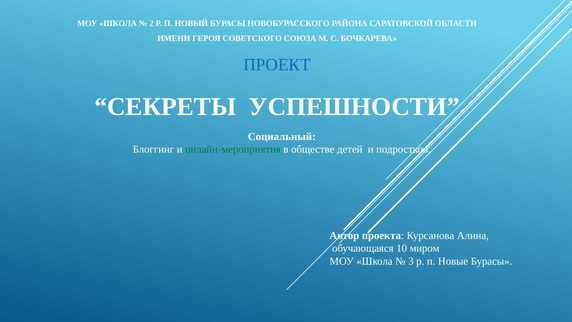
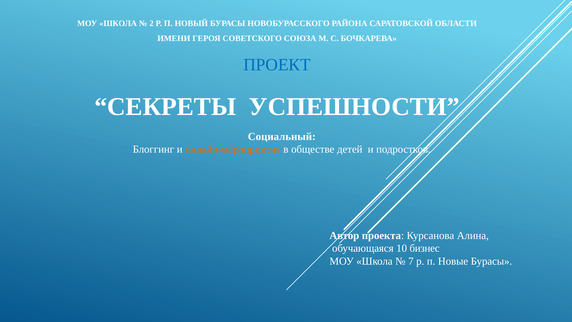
онлайн-мероприятия colour: green -> orange (233, 149)
миром: миром -> бизнес (425, 248)
3: 3 -> 7 (411, 261)
